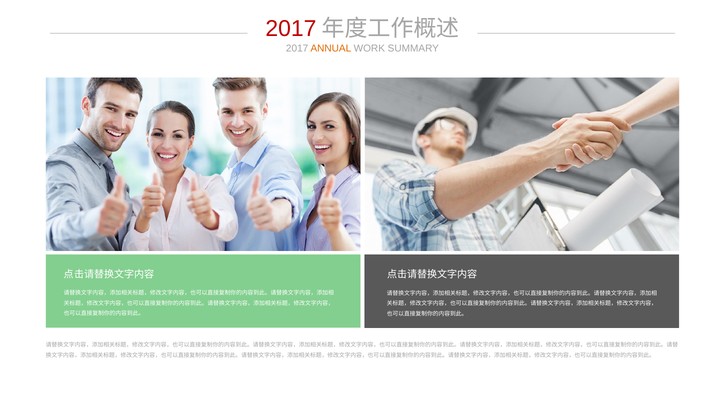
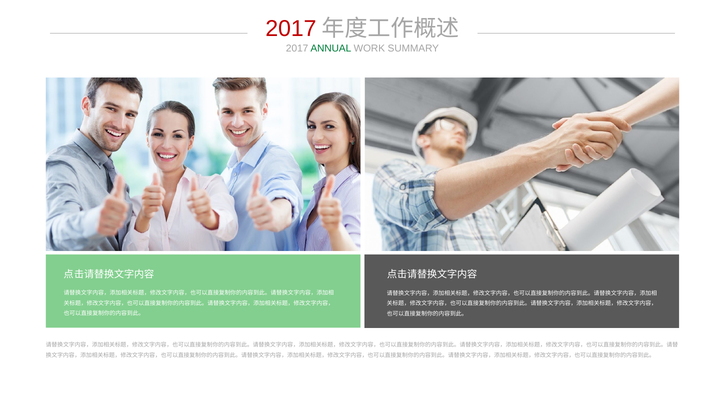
ANNUAL colour: orange -> green (331, 49)
